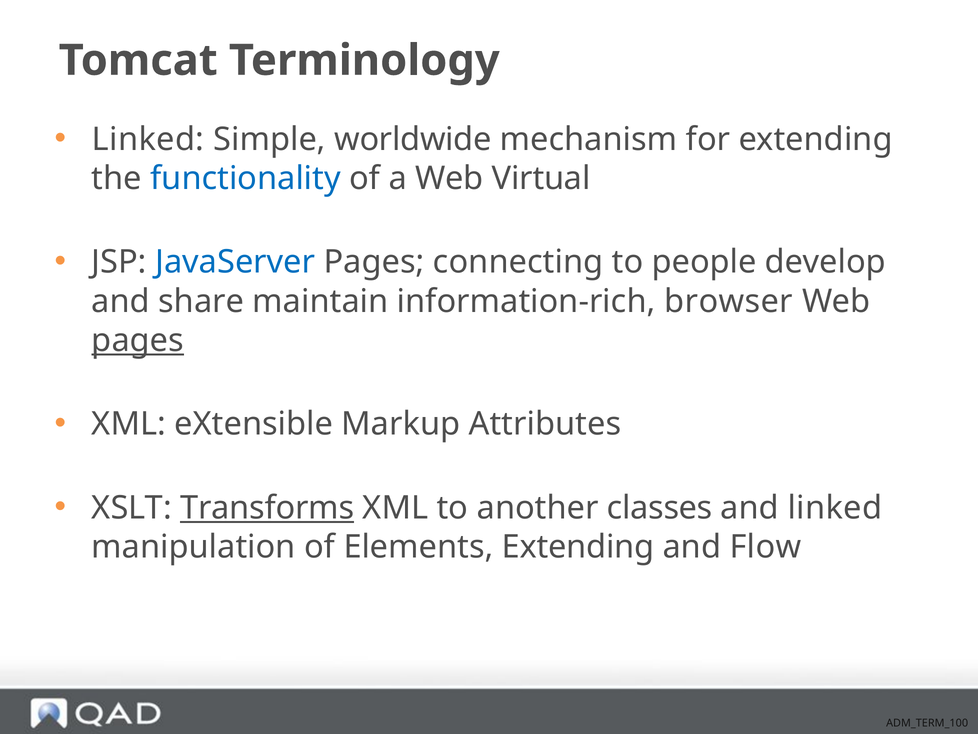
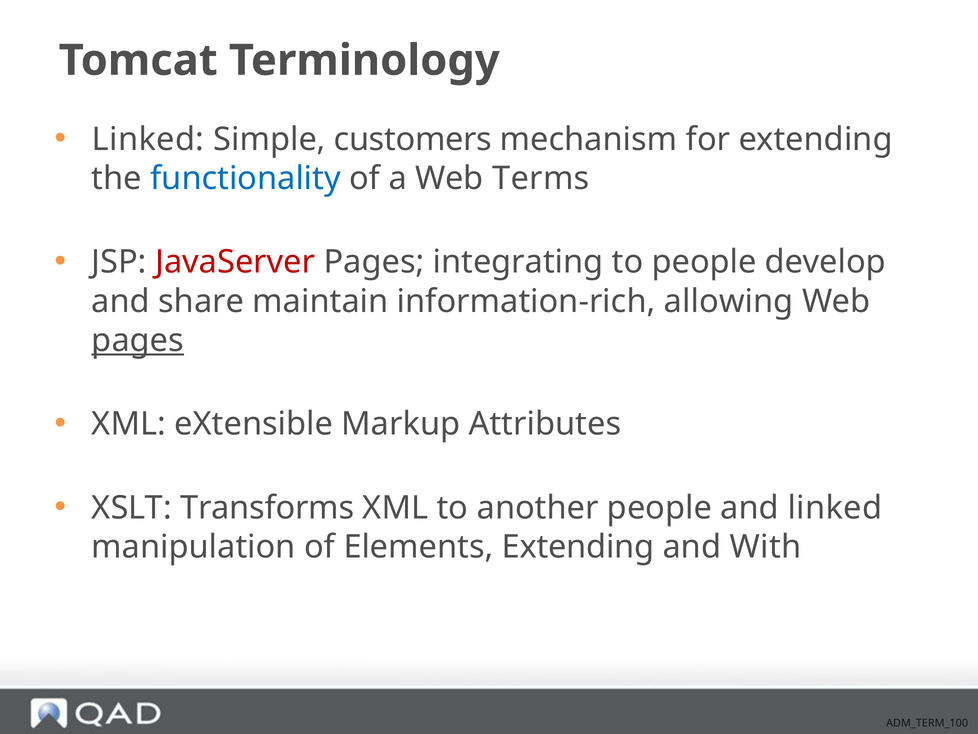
worldwide: worldwide -> customers (413, 139)
Virtual: Virtual -> Terms (541, 178)
JavaServer colour: blue -> red (235, 262)
connecting: connecting -> integrating (518, 262)
browser: browser -> allowing (729, 301)
Transforms underline: present -> none (267, 508)
another classes: classes -> people (659, 508)
Flow: Flow -> With (765, 547)
